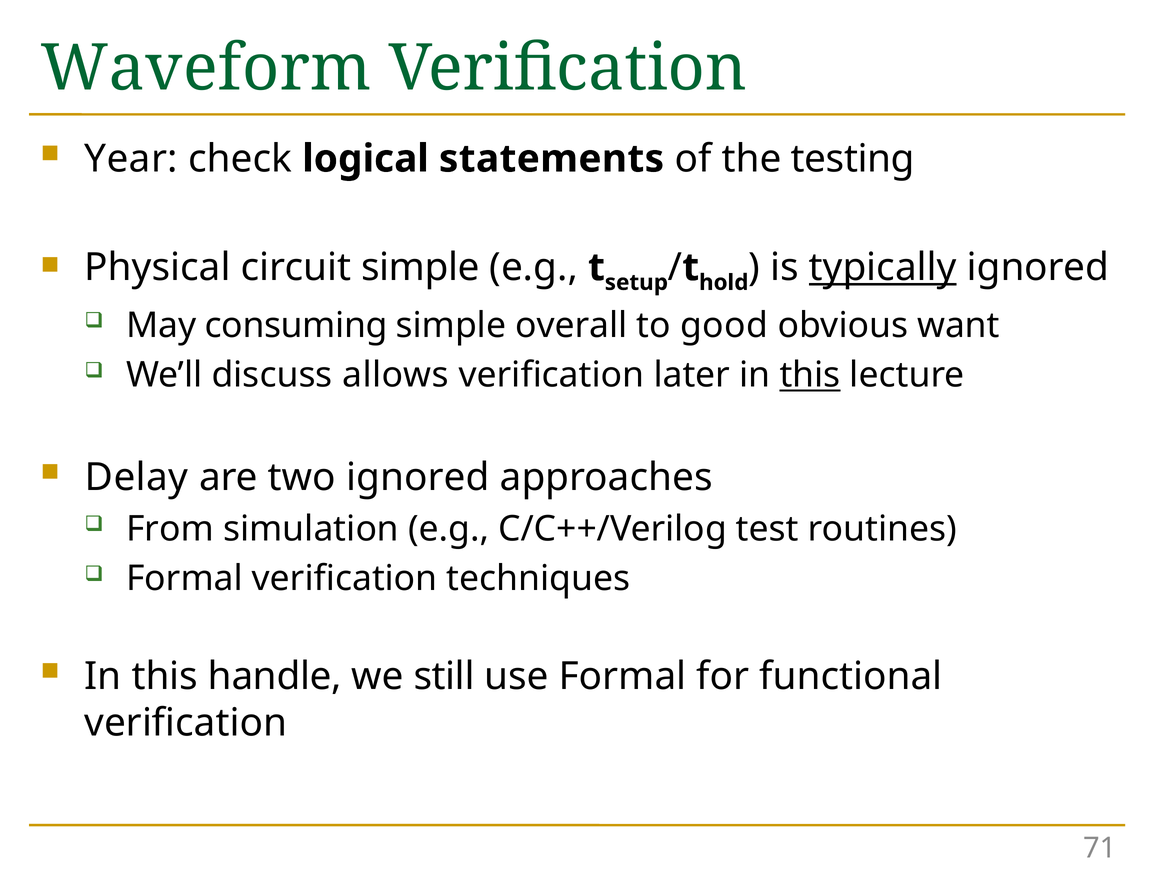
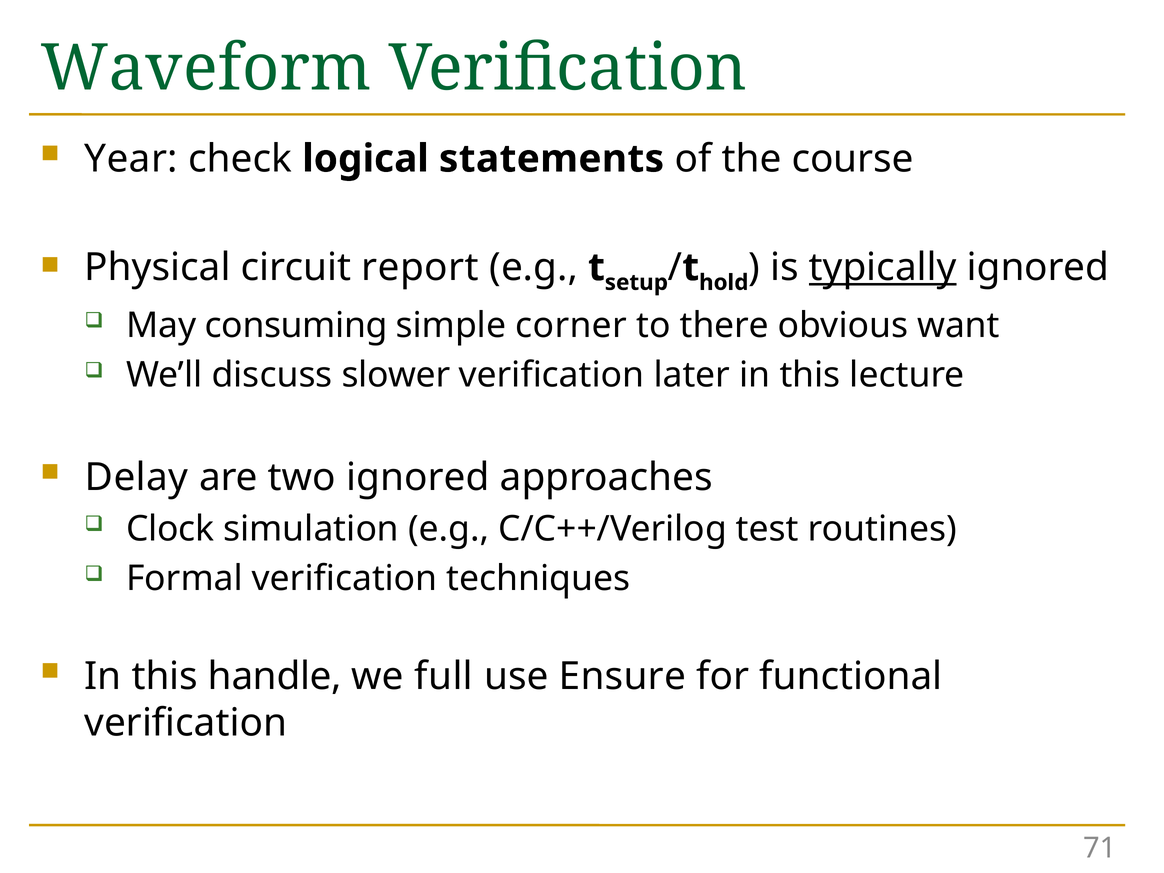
testing: testing -> course (853, 159)
circuit simple: simple -> report (420, 267)
overall: overall -> corner (571, 325)
good: good -> there (724, 325)
allows: allows -> slower (396, 375)
this underline: present -> none (810, 375)
From: From -> Clock (170, 529)
still: still -> full (444, 677)
use Formal: Formal -> Ensure (622, 677)
